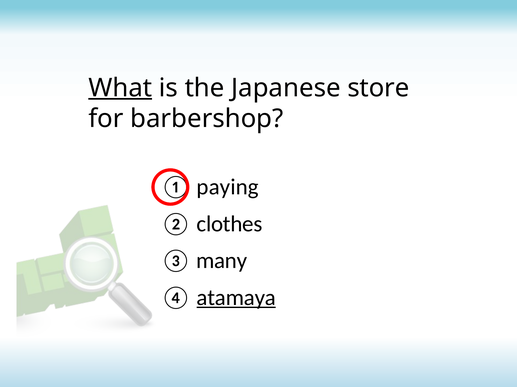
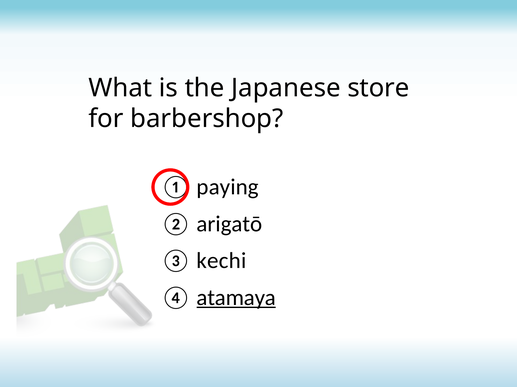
What underline: present -> none (120, 88)
clothes: clothes -> arigatō (229, 224)
many: many -> kechi (221, 261)
